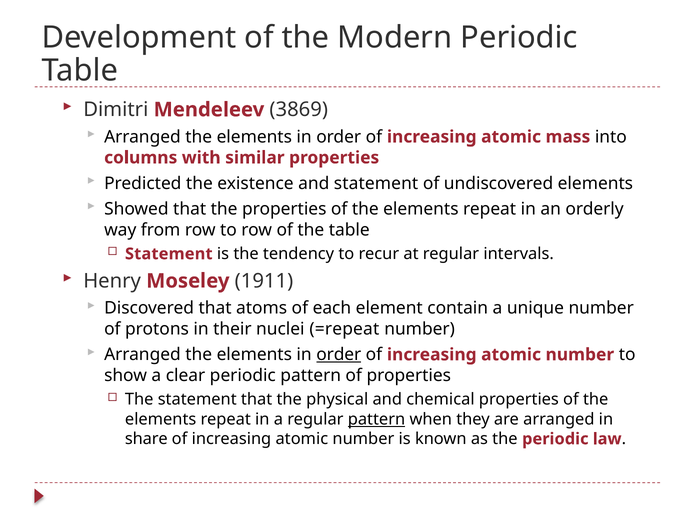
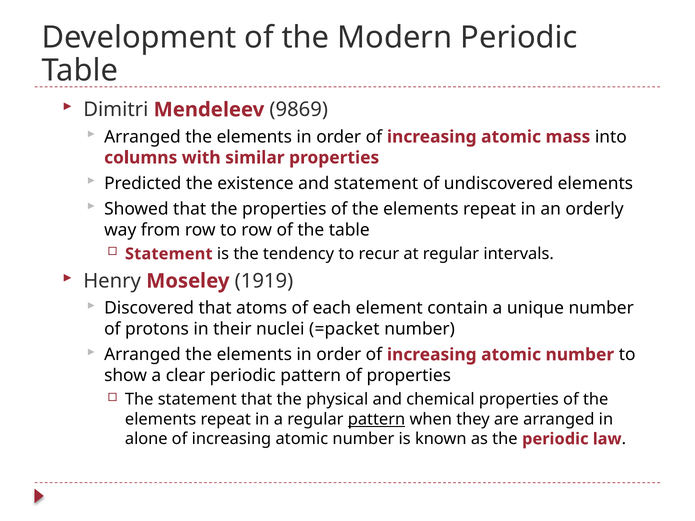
3869: 3869 -> 9869 (299, 110)
1911: 1911 -> 1919 (264, 281)
=repeat: =repeat -> =packet (344, 329)
order underline: present -> none (339, 355)
share: share -> alone (146, 439)
